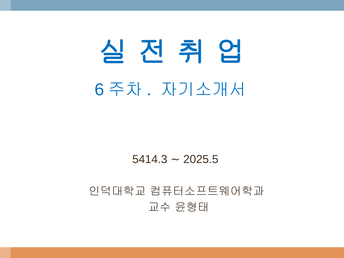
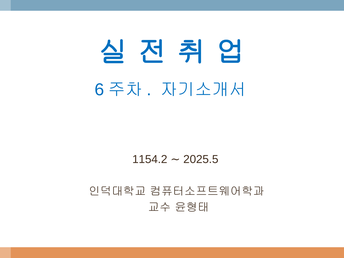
5414.3: 5414.3 -> 1154.2 (150, 159)
